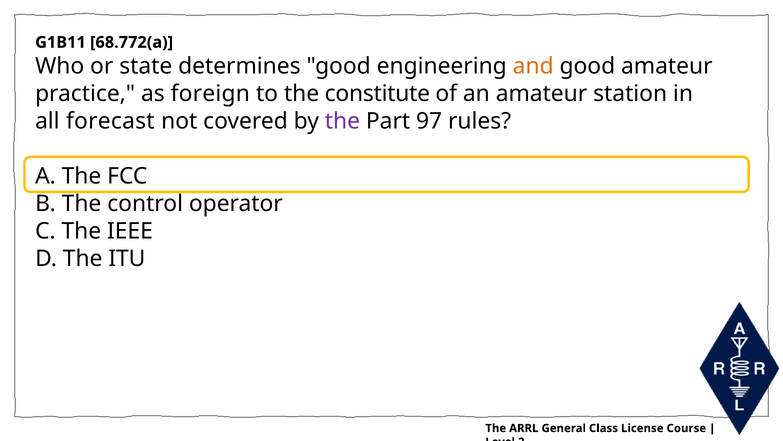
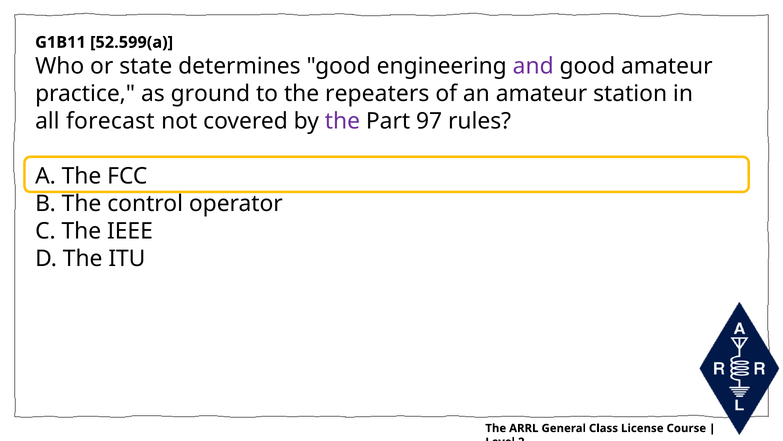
68.772(a: 68.772(a -> 52.599(a (132, 42)
and colour: orange -> purple (533, 66)
foreign: foreign -> ground (210, 94)
constitute: constitute -> repeaters (377, 94)
